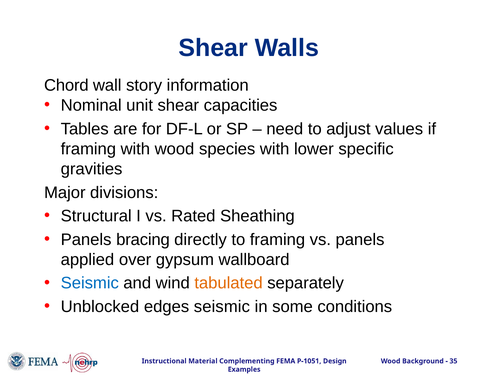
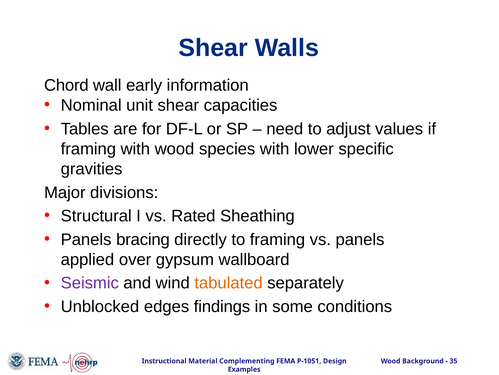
story: story -> early (144, 85)
Seismic colour: blue -> purple (90, 283)
edges seismic: seismic -> findings (222, 306)
